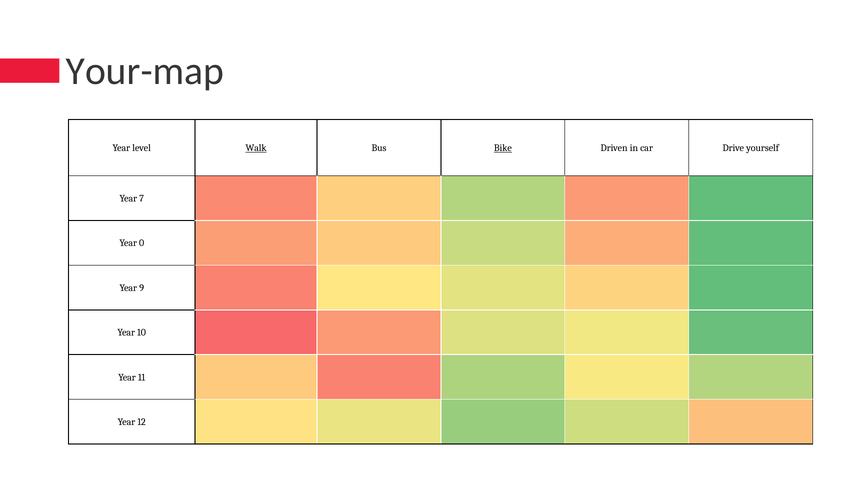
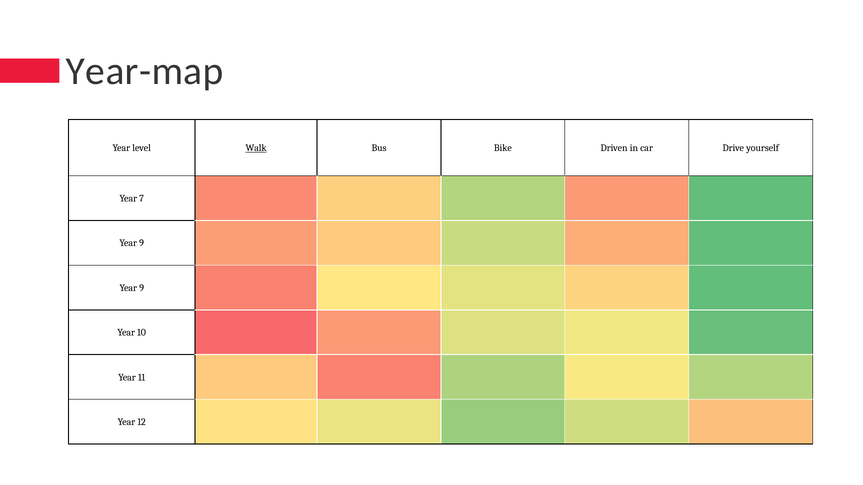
Your-map: Your-map -> Year-map (145, 71)
Bike underline: present -> none (503, 148)
0: 0 -> 9 (142, 243)
